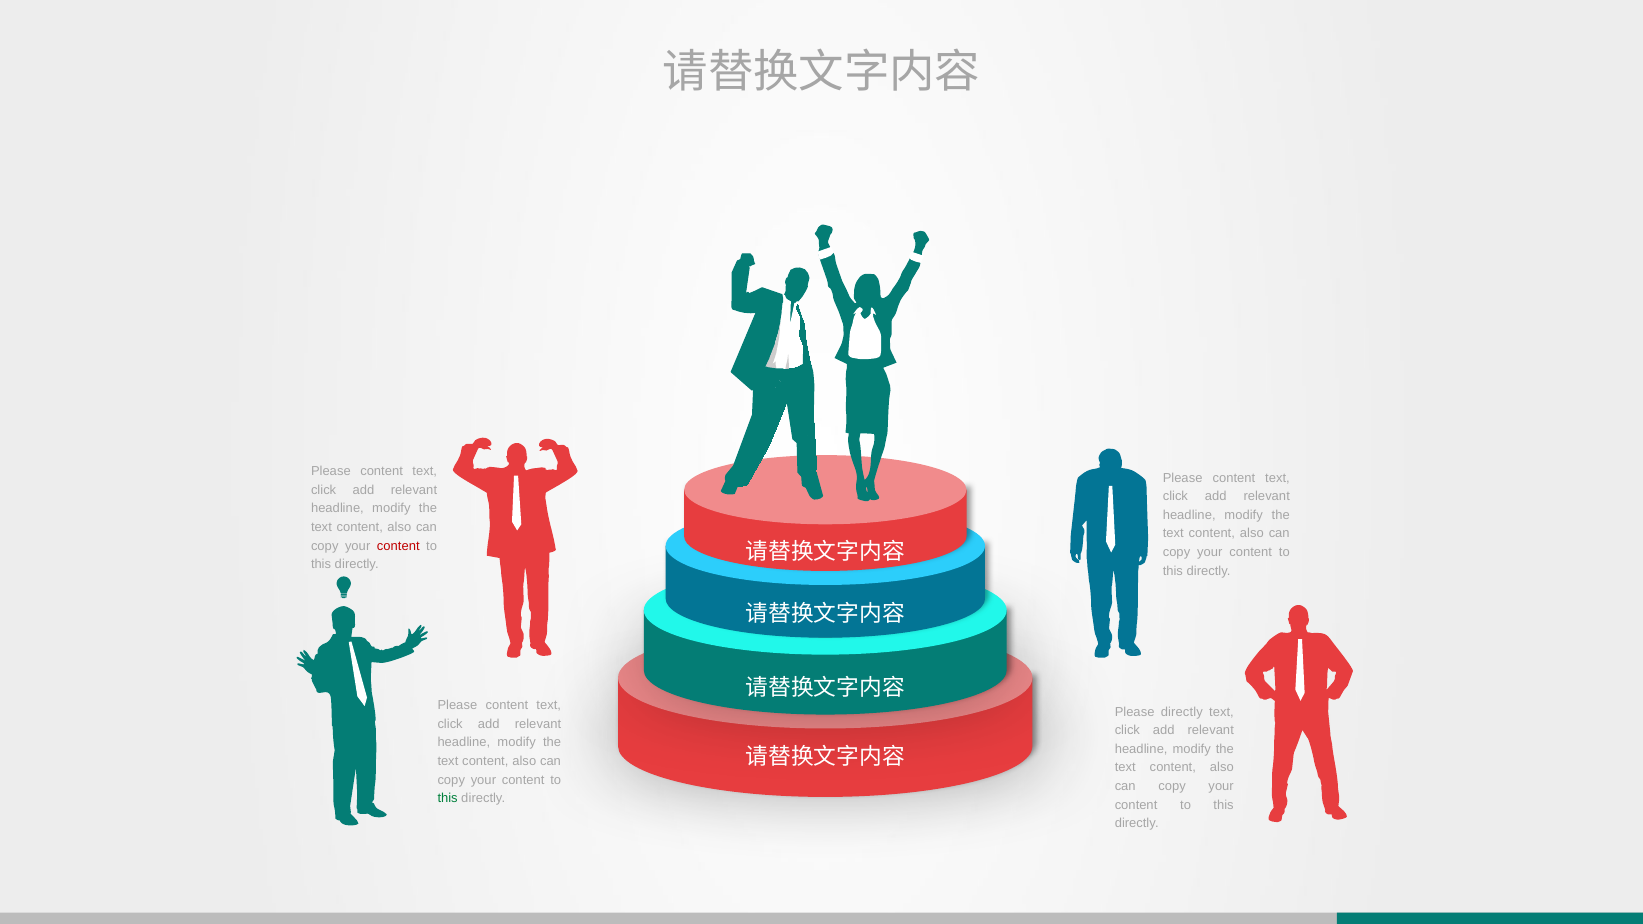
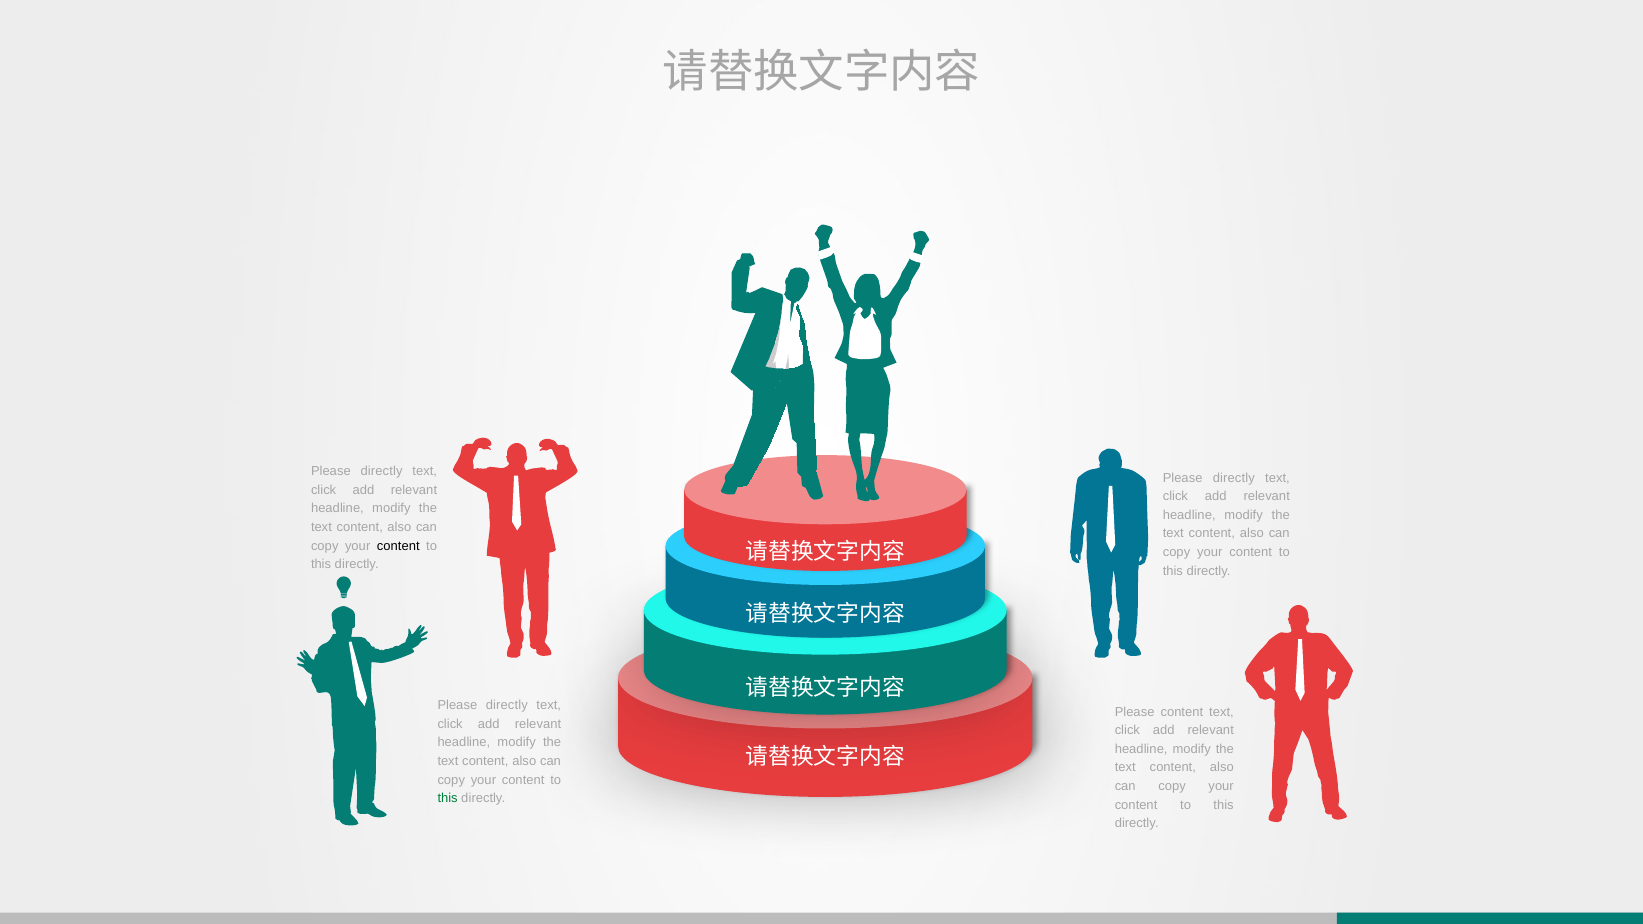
content: content -> directly (382, 471)
content: content -> directly (1234, 478)
content colour: red -> black (398, 546)
content: content -> directly (507, 706)
Please directly: directly -> content (1182, 712)
